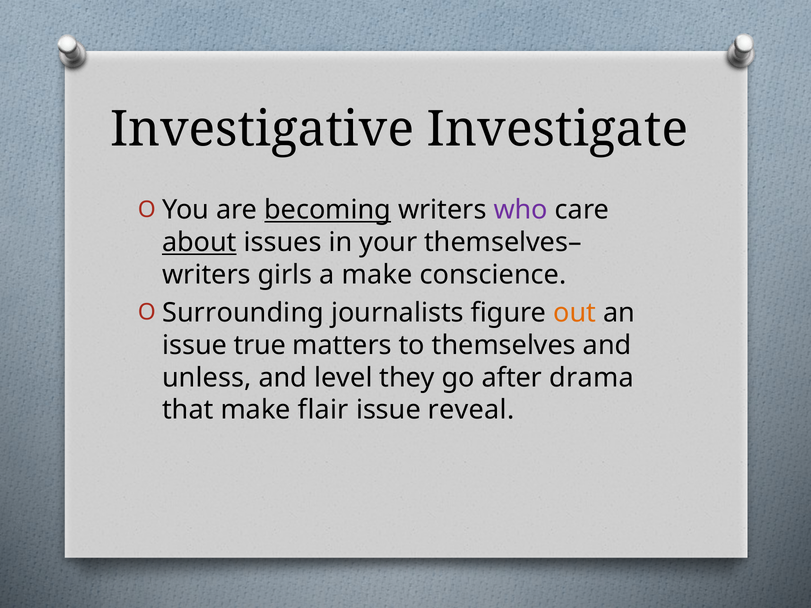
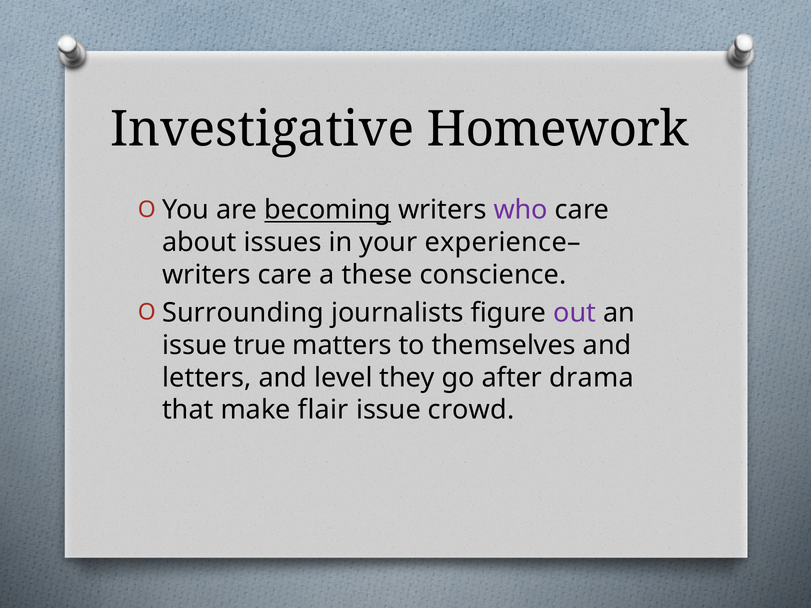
Investigate: Investigate -> Homework (558, 129)
about underline: present -> none (199, 243)
themselves–: themselves– -> experience– (503, 243)
writers girls: girls -> care (285, 275)
a make: make -> these (377, 275)
out colour: orange -> purple (575, 313)
unless: unless -> letters (207, 378)
reveal: reveal -> crowd (471, 410)
